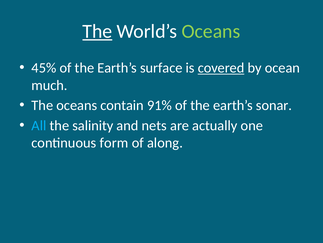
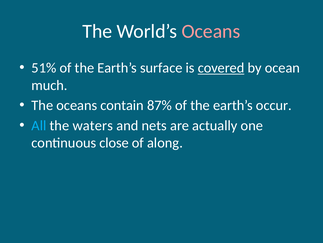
The underline: present -> none (97, 31)
Oceans colour: light green -> pink (211, 31)
45%: 45% -> 51% (44, 68)
91%: 91% -> 87% (159, 105)
sonar: sonar -> occur (274, 105)
salinity: salinity -> waters (93, 125)
form: form -> close (114, 142)
